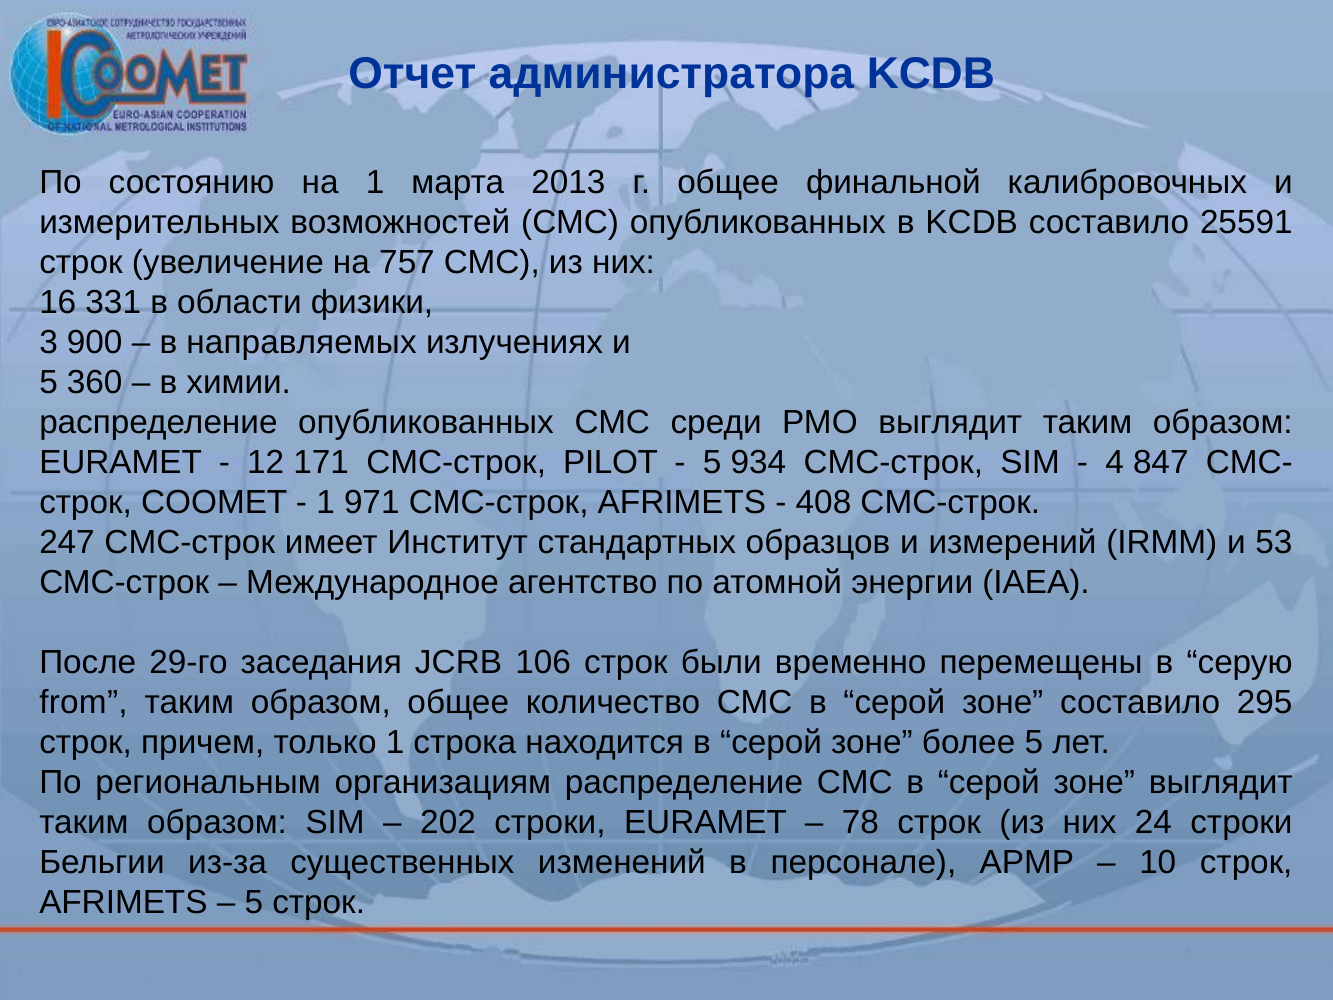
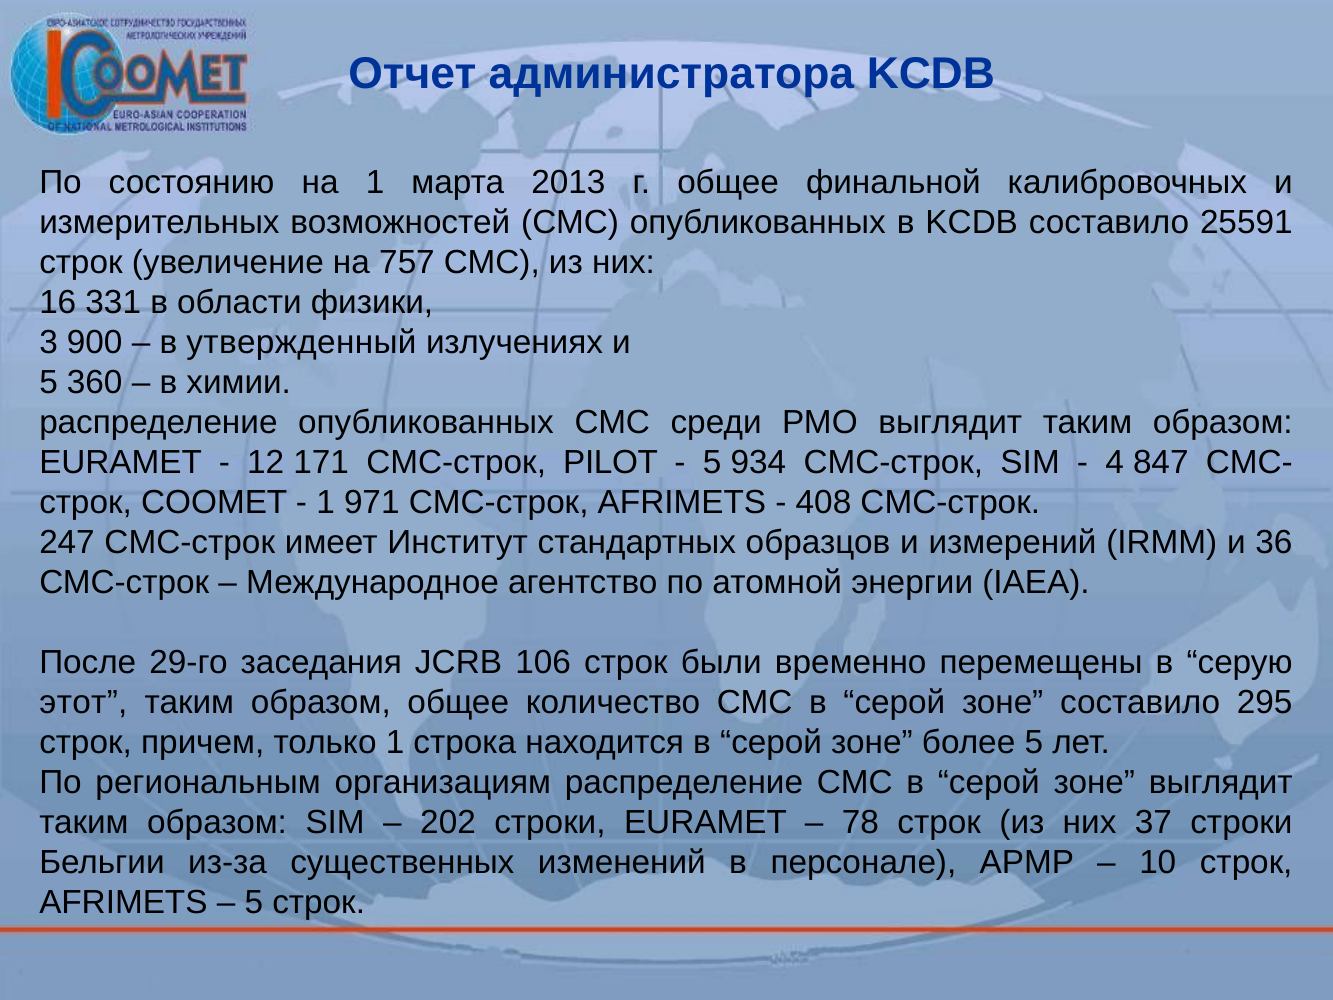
направляемых: направляемых -> утвержденный (301, 342)
53: 53 -> 36 (1274, 542)
from: from -> этот (83, 702)
24: 24 -> 37 (1153, 822)
